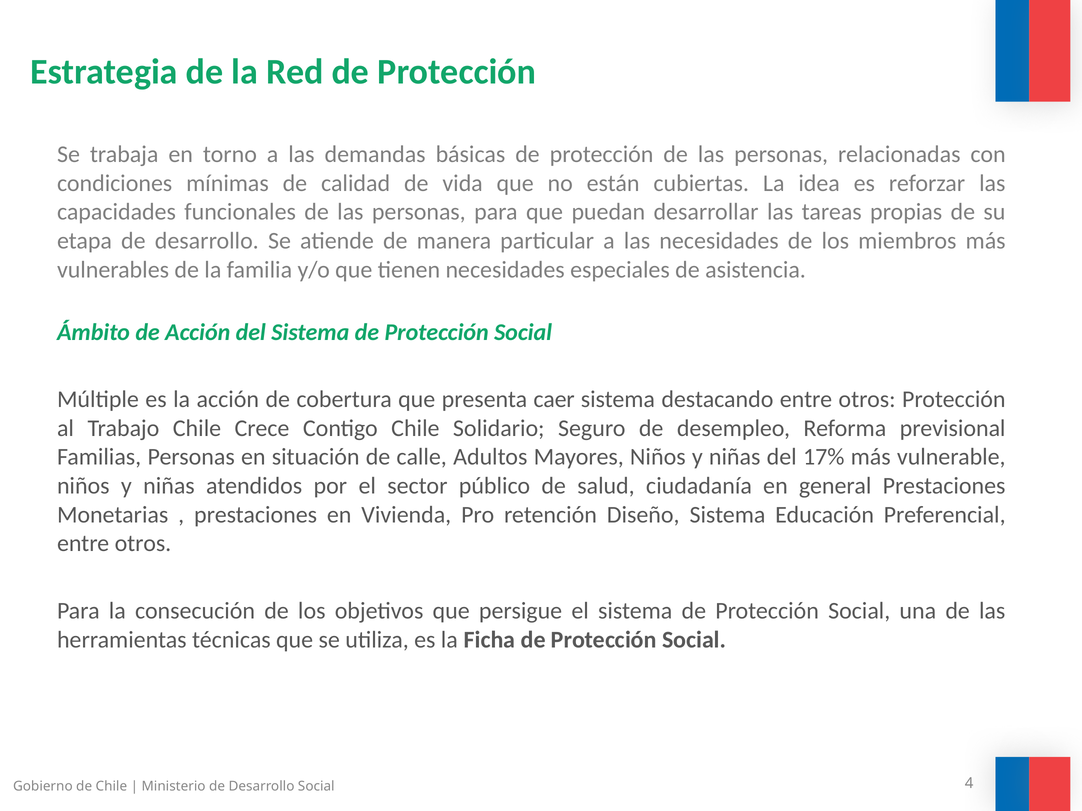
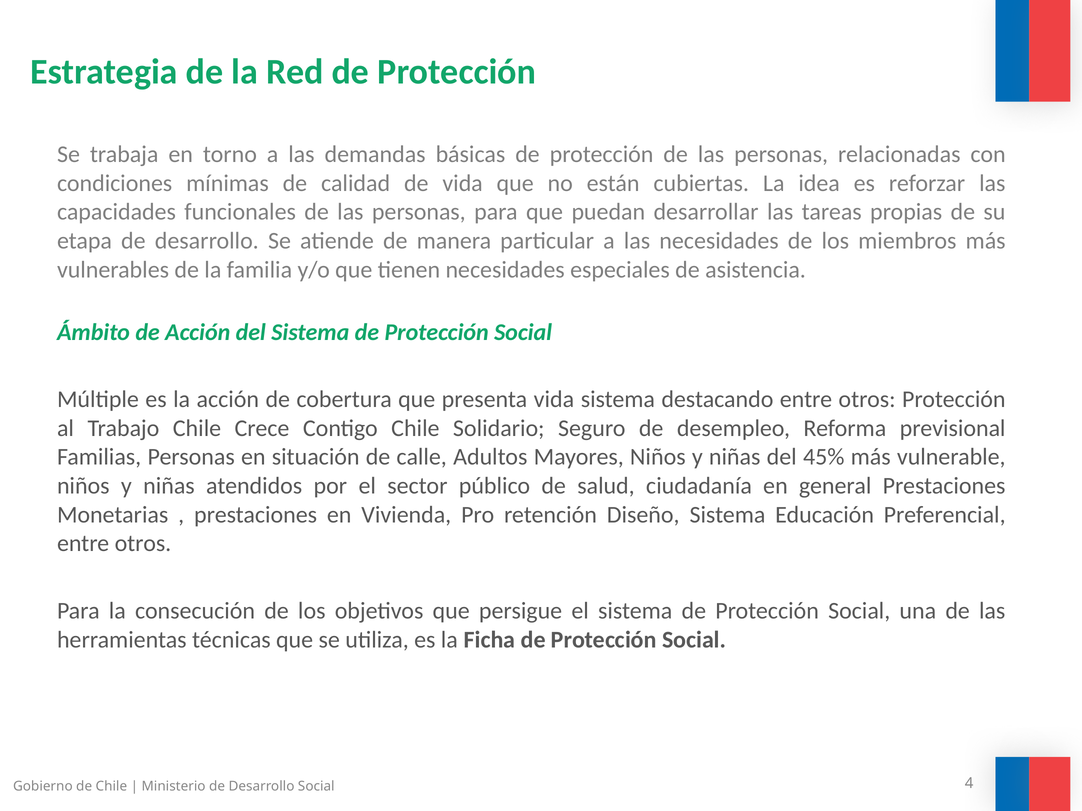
presenta caer: caer -> vida (554, 400)
17%: 17% -> 45% (824, 457)
